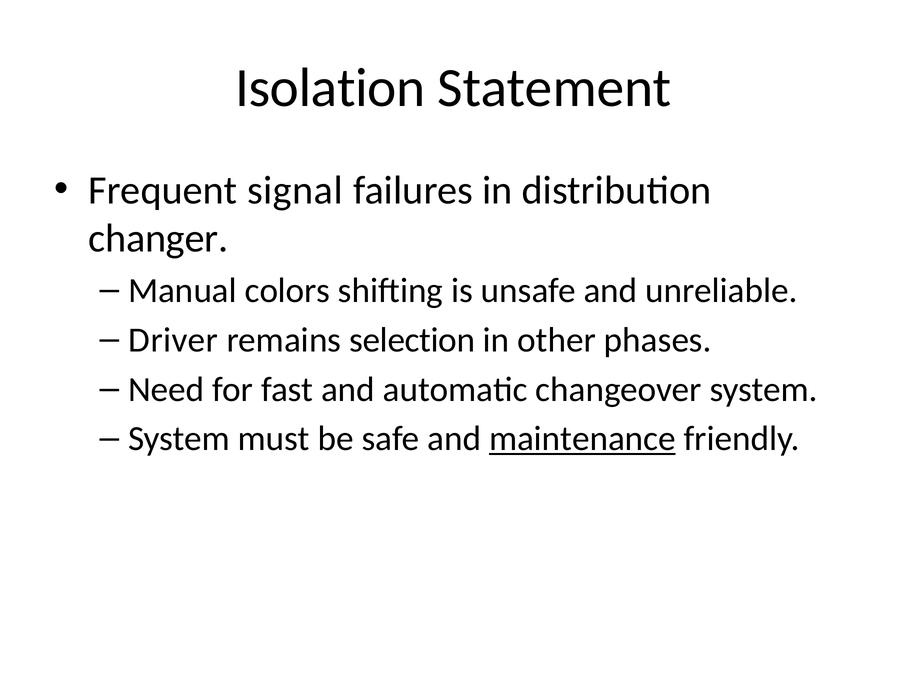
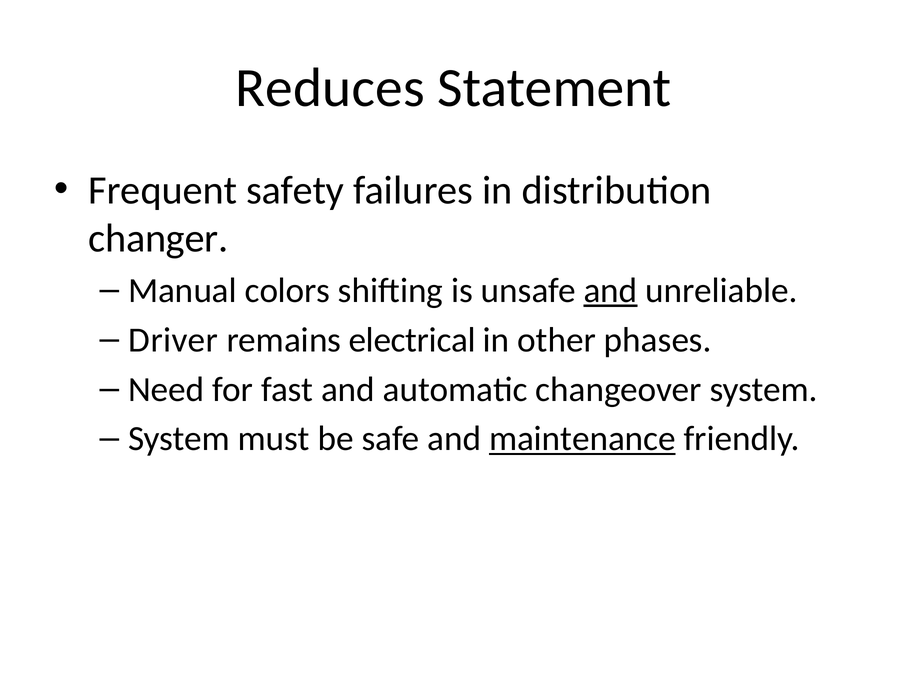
Isolation: Isolation -> Reduces (330, 88)
signal: signal -> safety (295, 190)
and underline: none -> present (611, 291)
selection: selection -> electrical (412, 340)
